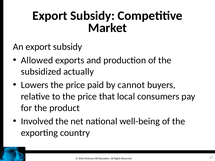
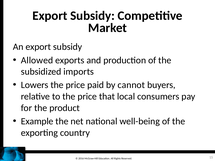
actually: actually -> imports (79, 72)
Involved: Involved -> Example (37, 121)
